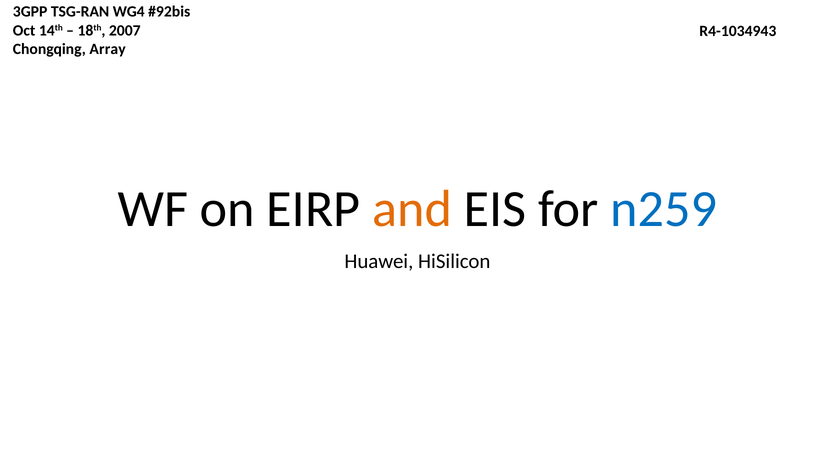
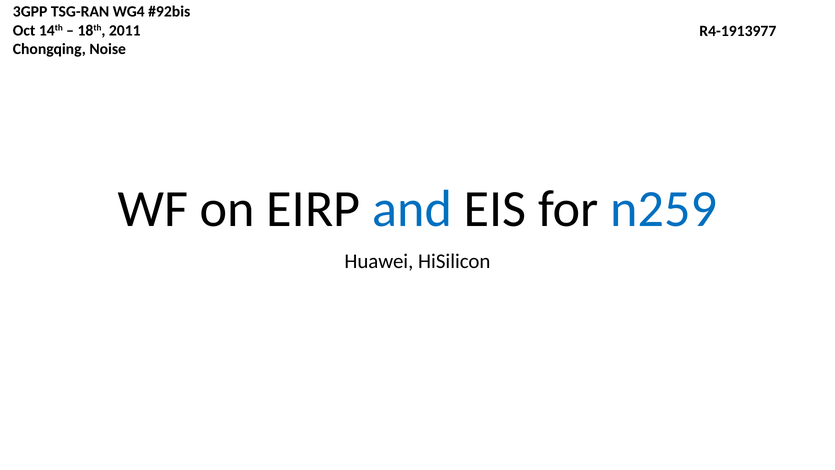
2007: 2007 -> 2011 (125, 30)
R4-1034943: R4-1034943 -> R4-1913977 (738, 31)
Array: Array -> Noise (108, 49)
and colour: orange -> blue (412, 209)
